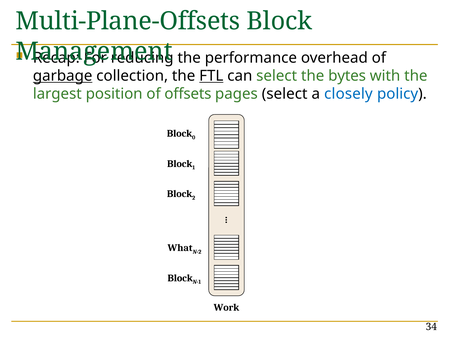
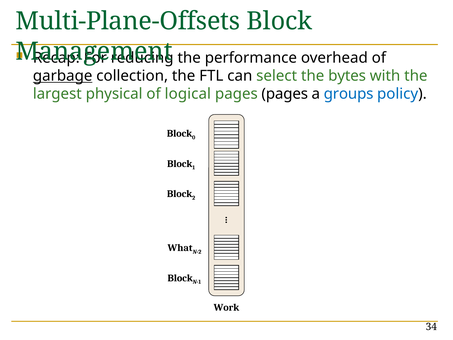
FTL underline: present -> none (211, 76)
position: position -> physical (114, 94)
offsets: offsets -> logical (188, 94)
pages select: select -> pages (285, 94)
closely: closely -> groups (349, 94)
